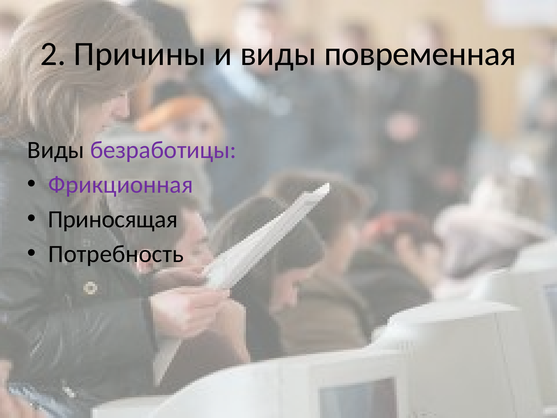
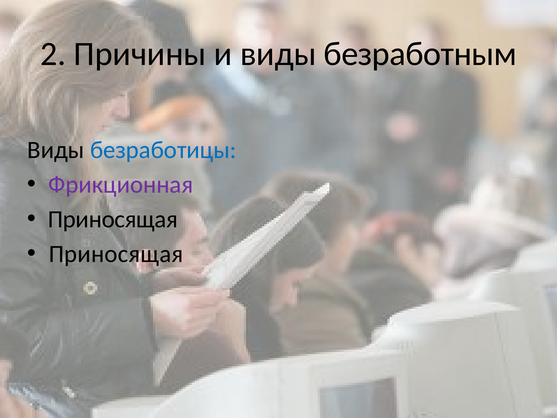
повременная: повременная -> безработным (420, 54)
безработицы colour: purple -> blue (163, 150)
Потребность: Потребность -> Приносящая (116, 254)
